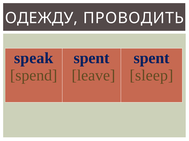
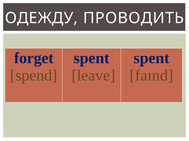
speak: speak -> forget (34, 58)
sleep: sleep -> faɪnd (151, 76)
